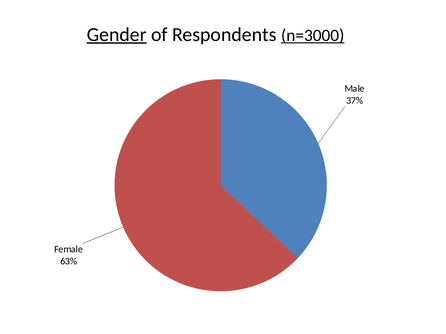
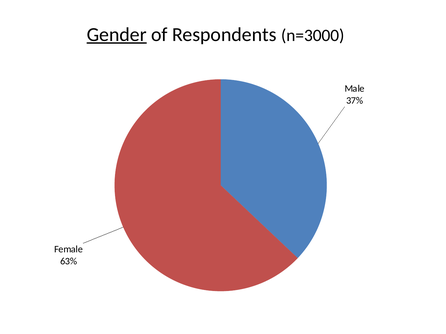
n=3000 underline: present -> none (313, 35)
